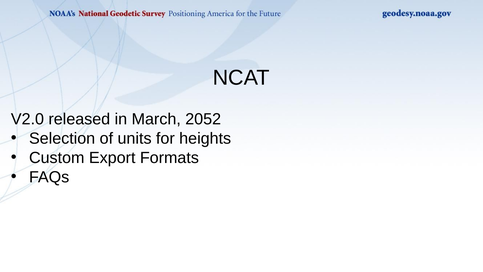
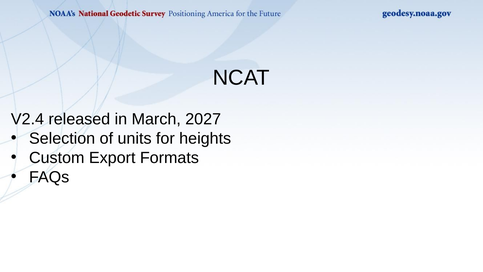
V2.0: V2.0 -> V2.4 (27, 119)
2052: 2052 -> 2027 (203, 119)
